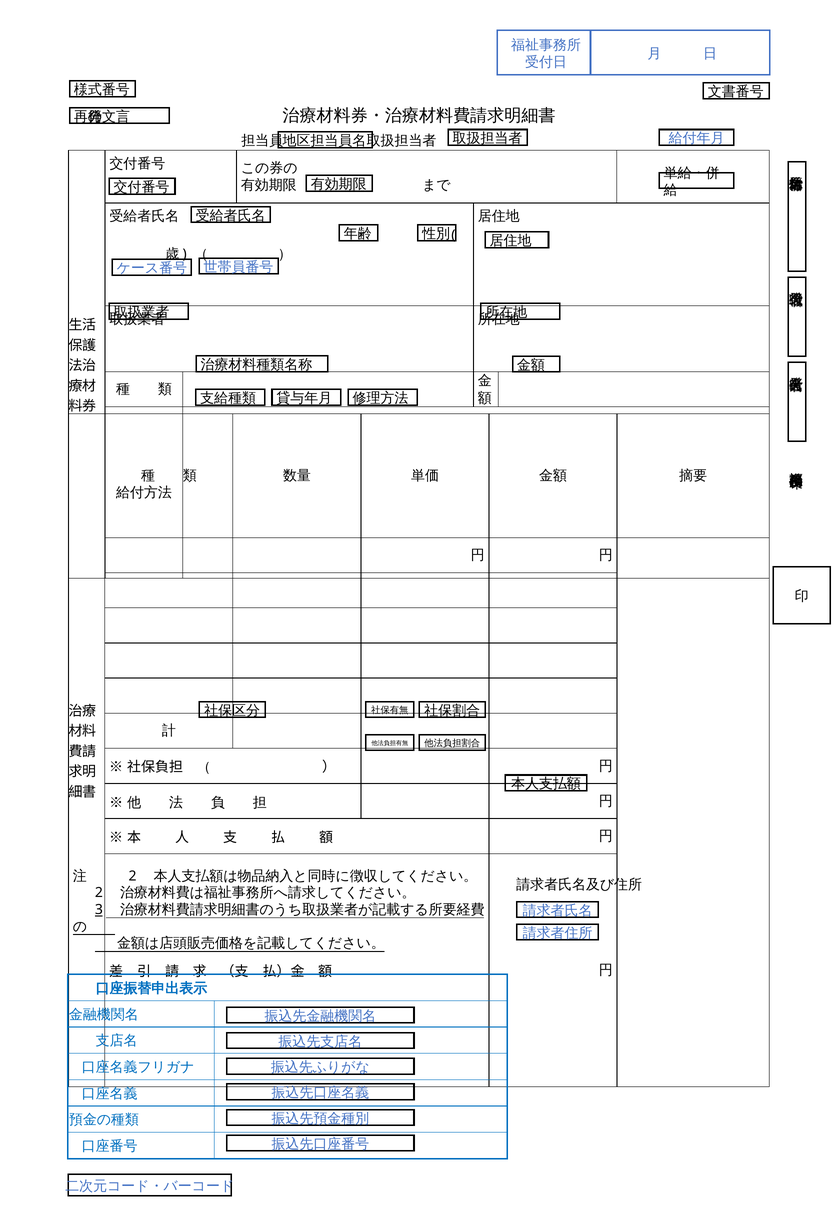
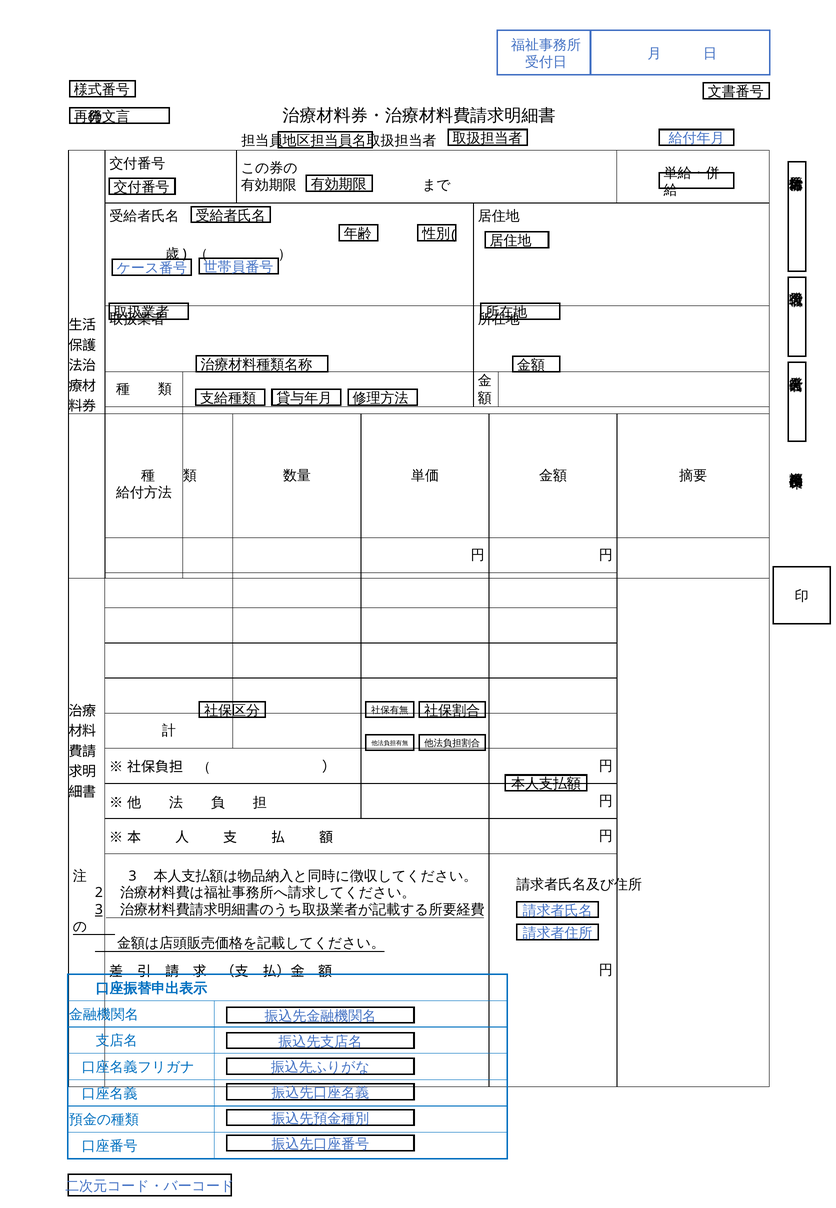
2: 2 -> 3 (133, 876)
